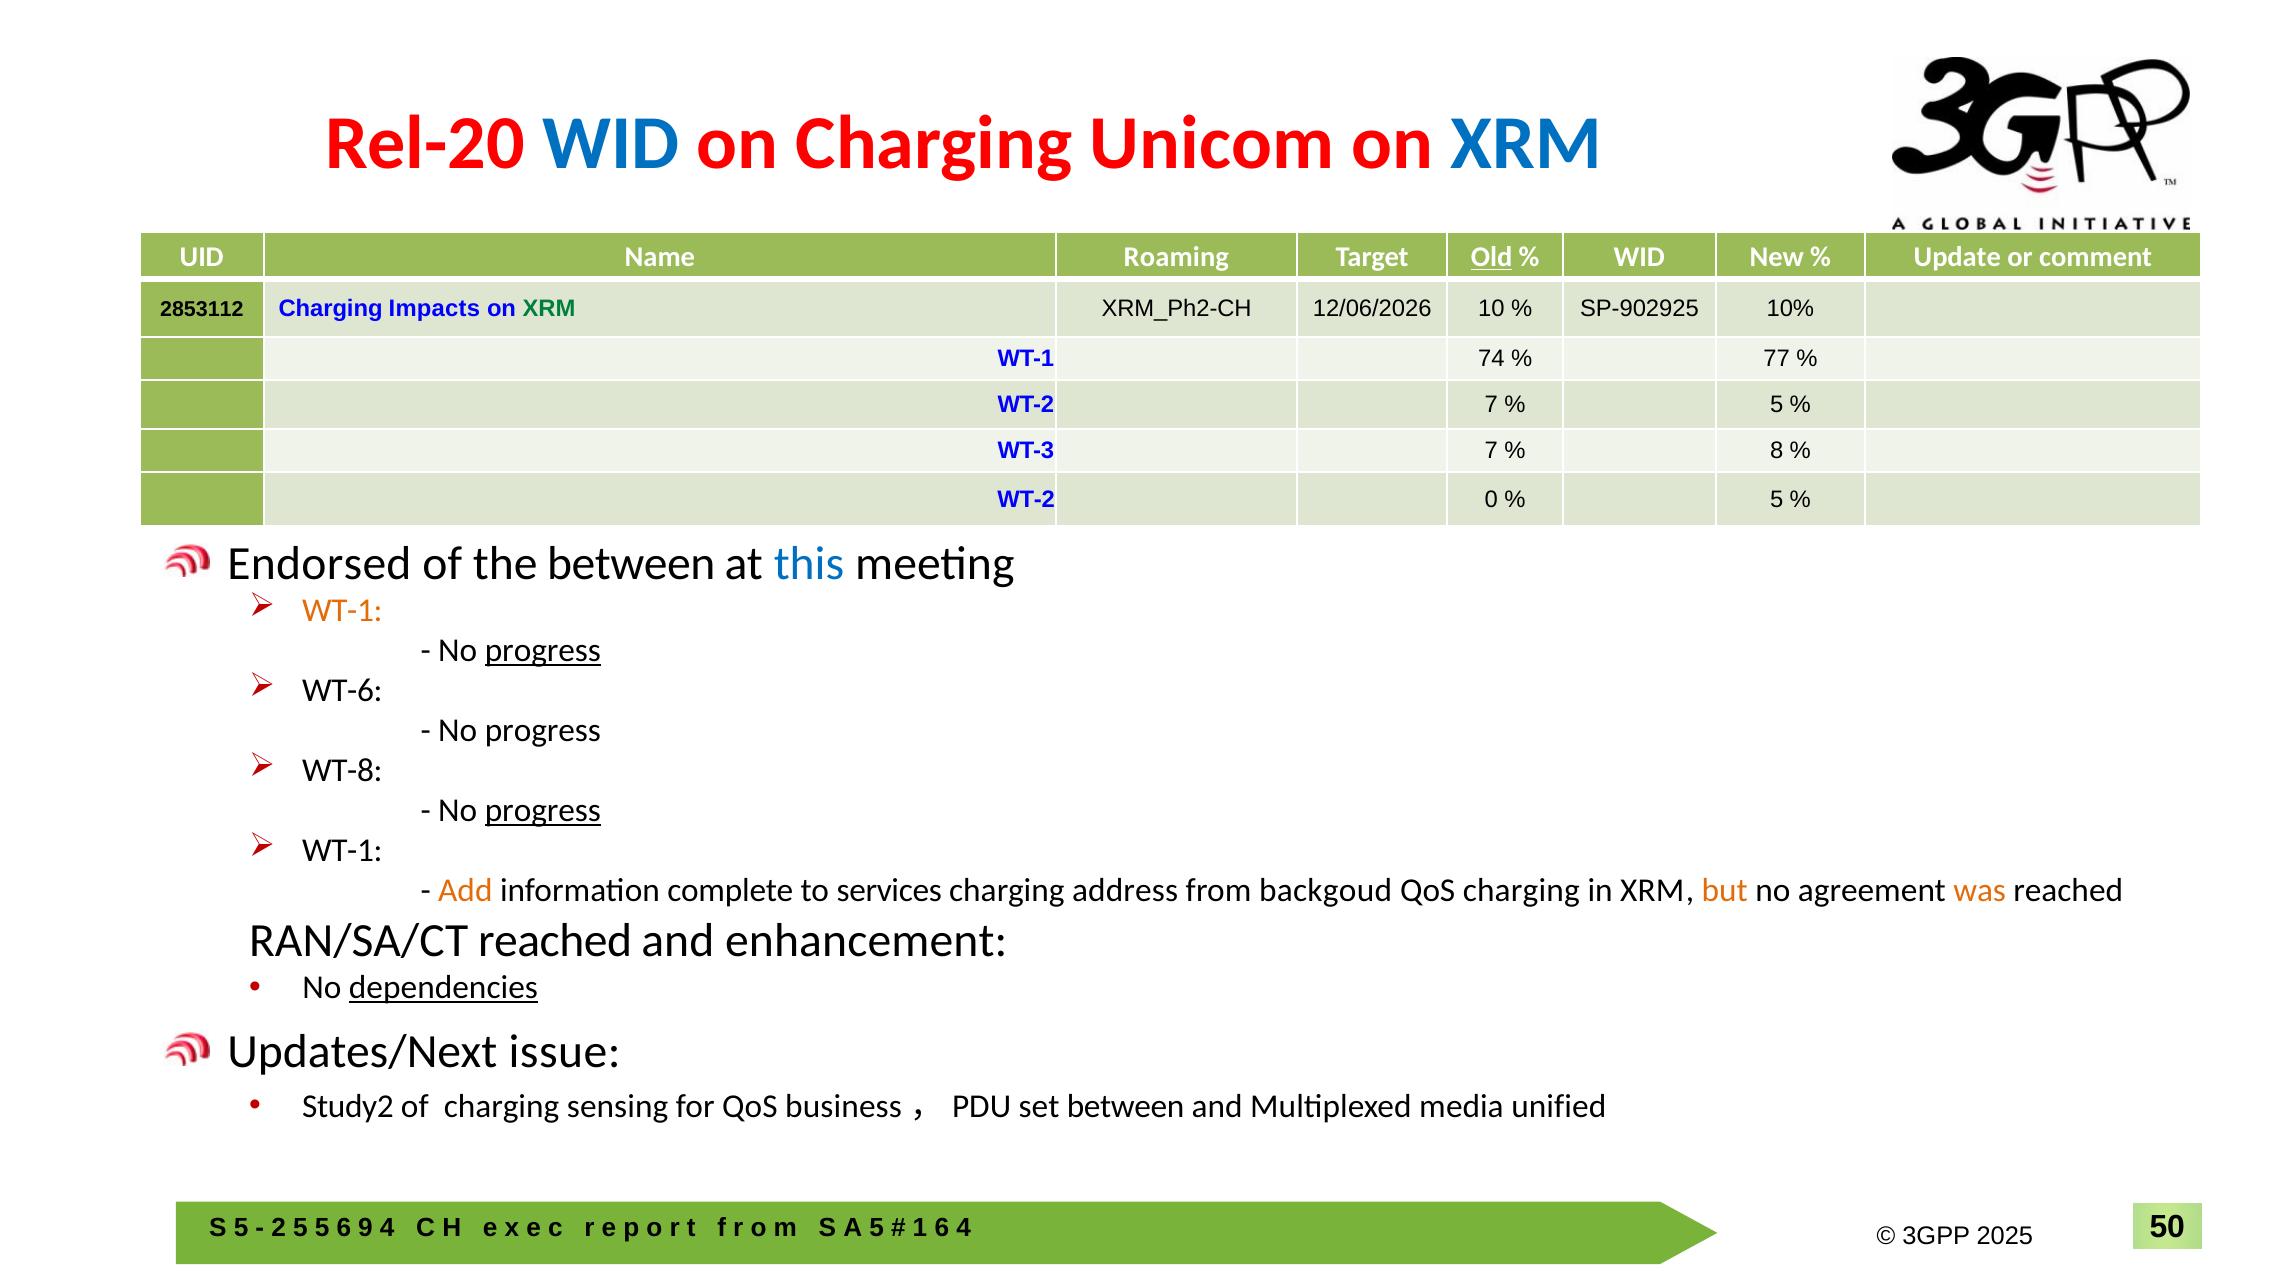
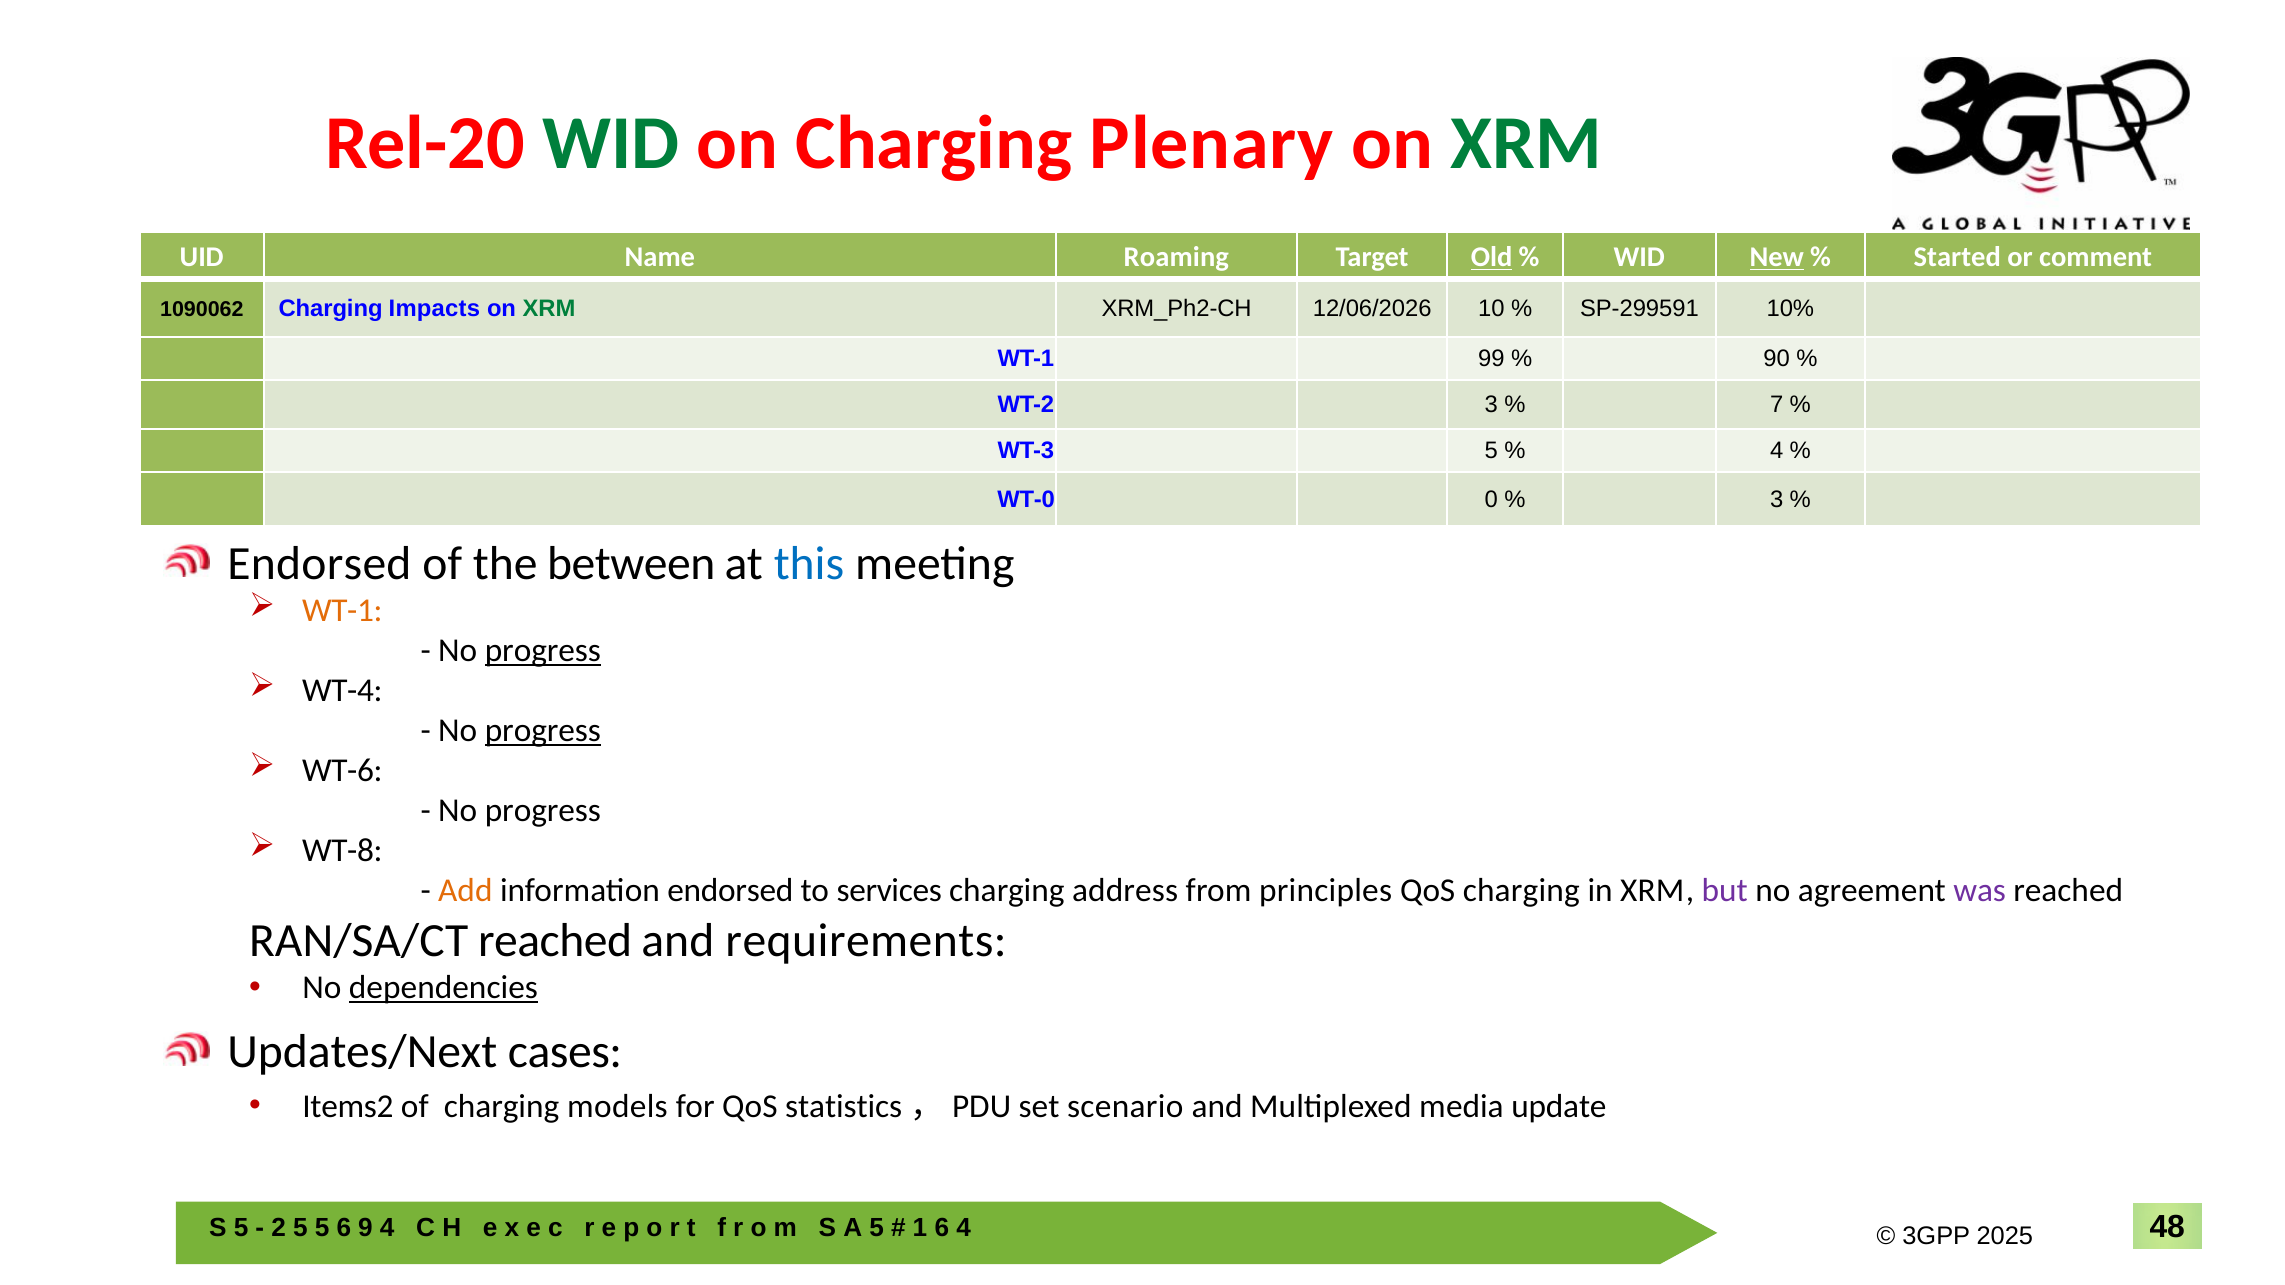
WID colour: blue -> green (611, 143)
Unicom: Unicom -> Plenary (1212, 143)
XRM colour: blue -> green (1526, 143)
New underline: none -> present (1777, 257)
Update: Update -> Started (1957, 257)
2853112: 2853112 -> 1090062 (202, 310)
SP-902925: SP-902925 -> SP-299591 (1639, 308)
74: 74 -> 99 (1491, 359)
77: 77 -> 90 (1777, 359)
WT-2 7: 7 -> 3 (1491, 405)
5: 5 -> 7 (1777, 405)
WT-3 7: 7 -> 5 (1491, 451)
8: 8 -> 4 (1777, 451)
WT-2: WT-2 -> WT-0 (1026, 500)
5: 5 -> 3 (1777, 500)
WT-6: WT-6 -> WT-4 (342, 691)
progress underline: none -> present (543, 731)
WT-8: WT-8 -> WT-6 (342, 771)
progress underline: present -> none (543, 811)
WT-1: WT-1 -> WT-8 (342, 851)
information complete: complete -> endorsed (730, 891)
backgoud: backgoud -> principles (1326, 891)
but colour: orange -> purple (1725, 891)
was colour: orange -> purple (1980, 891)
enhancement: enhancement -> requirements (866, 941)
issue: issue -> cases (565, 1052)
Study2: Study2 -> Items2 (348, 1106)
sensing: sensing -> models (617, 1106)
business: business -> statistics (844, 1106)
set between: between -> scenario (1125, 1106)
unified: unified -> update (1559, 1106)
50: 50 -> 48 (2167, 1228)
